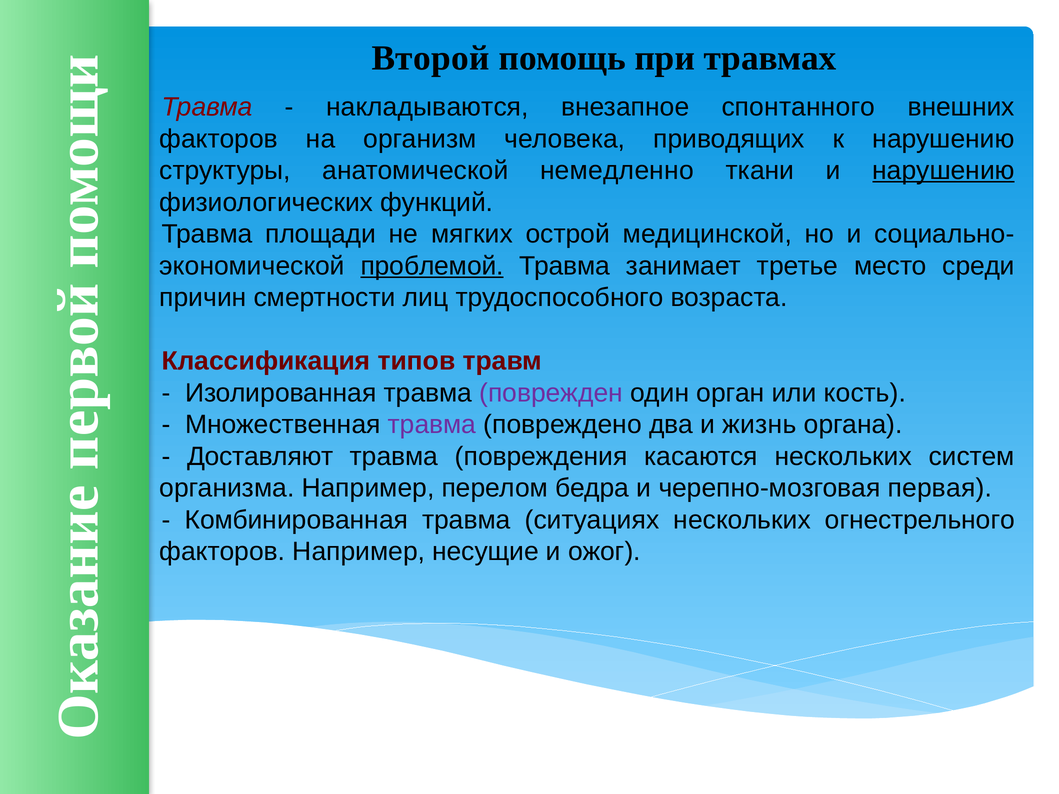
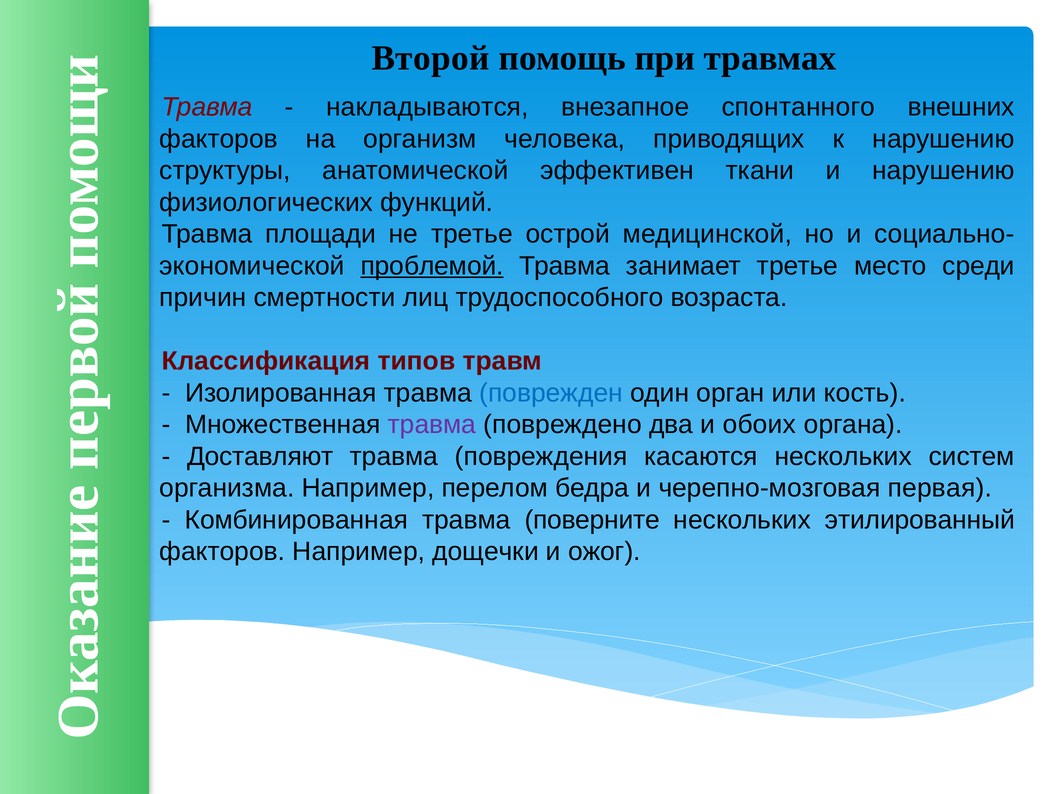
немедленно: немедленно -> эффективен (617, 171)
нарушению underline: present -> none (943, 171)
не мягких: мягких -> третье (472, 234)
поврежден colour: purple -> blue (551, 393)
жизнь: жизнь -> обоих (759, 425)
ситуациях: ситуациях -> поверните (592, 520)
огнестрельного: огнестрельного -> этилированный (920, 520)
несущие: несущие -> дощечки (486, 552)
